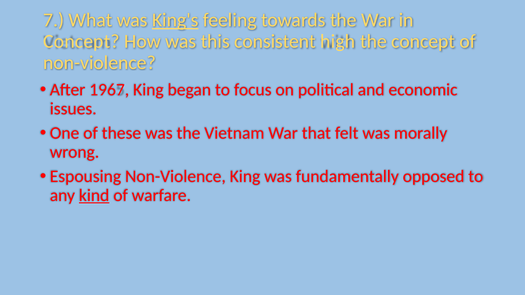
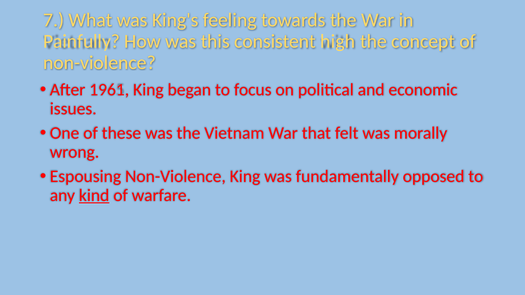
King's underline: present -> none (175, 20)
Concept: Concept -> Painfully (82, 41)
1967: 1967 -> 1961 (109, 90)
